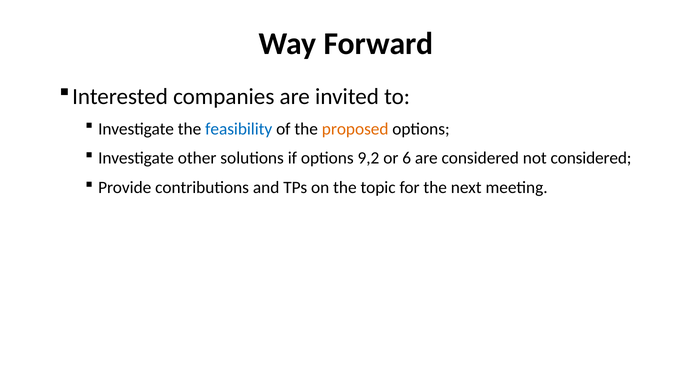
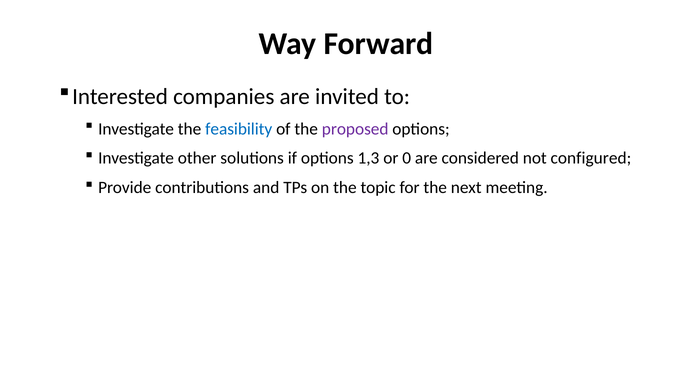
proposed colour: orange -> purple (355, 129)
9,2: 9,2 -> 1,3 (368, 158)
6: 6 -> 0 (407, 158)
not considered: considered -> configured (591, 158)
